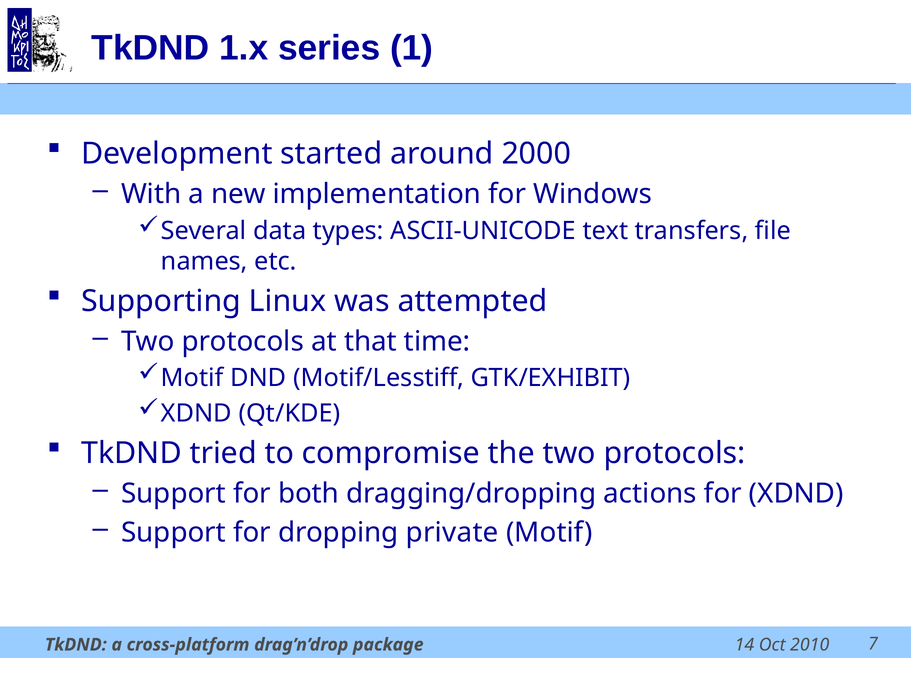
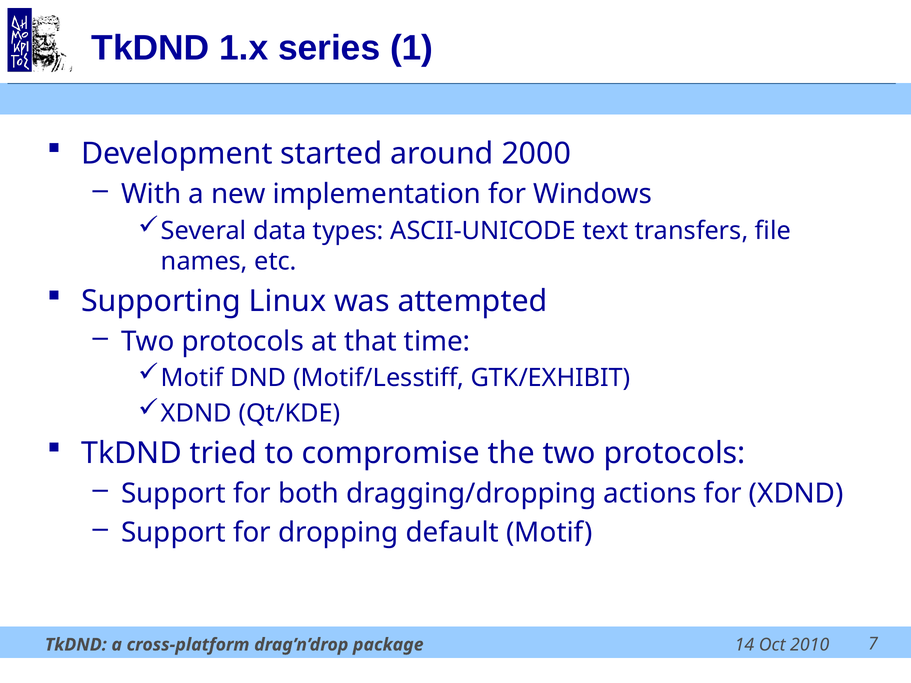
private: private -> default (452, 533)
